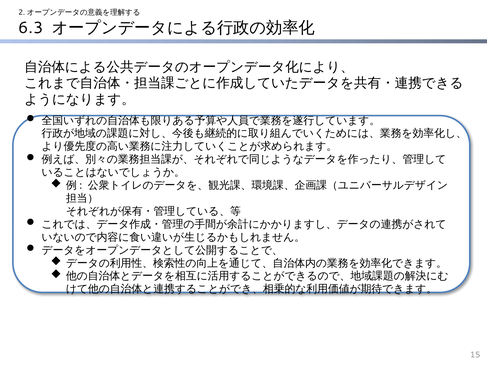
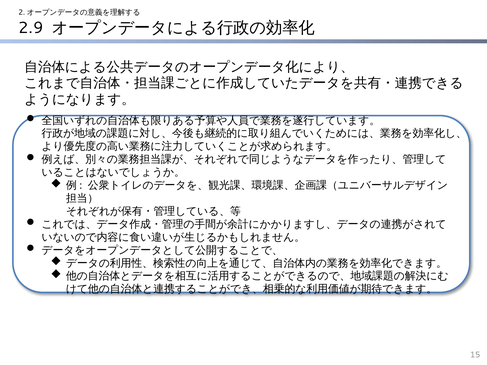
6.3: 6.3 -> 2.9 (31, 28)
